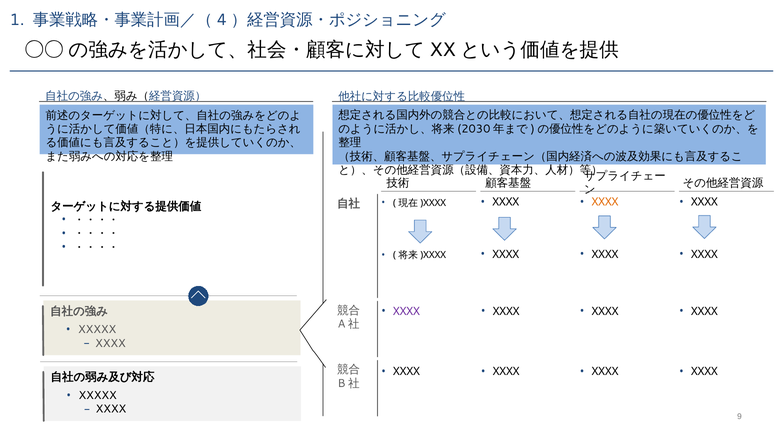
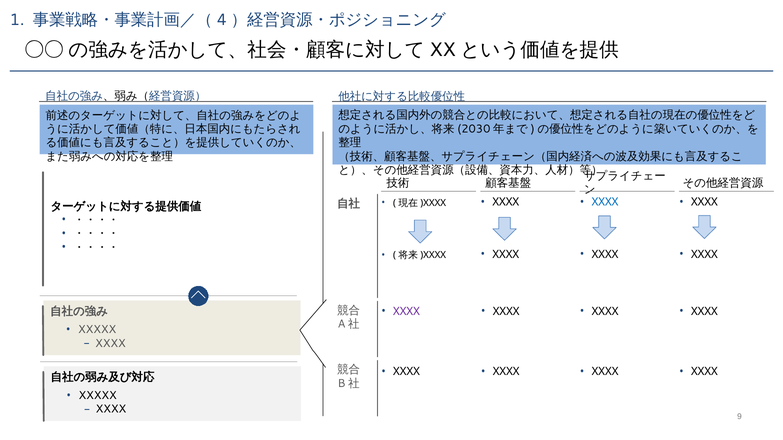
XXXX colour: orange -> blue (605, 202)
